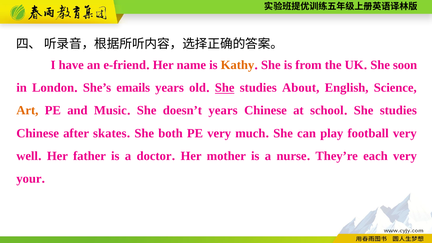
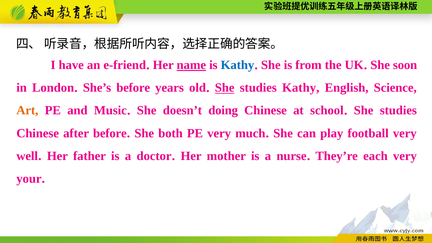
name underline: none -> present (191, 65)
Kathy colour: orange -> blue (237, 65)
She’s emails: emails -> before (133, 88)
studies About: About -> Kathy (301, 88)
doesn’t years: years -> doing (223, 111)
after skates: skates -> before (110, 133)
